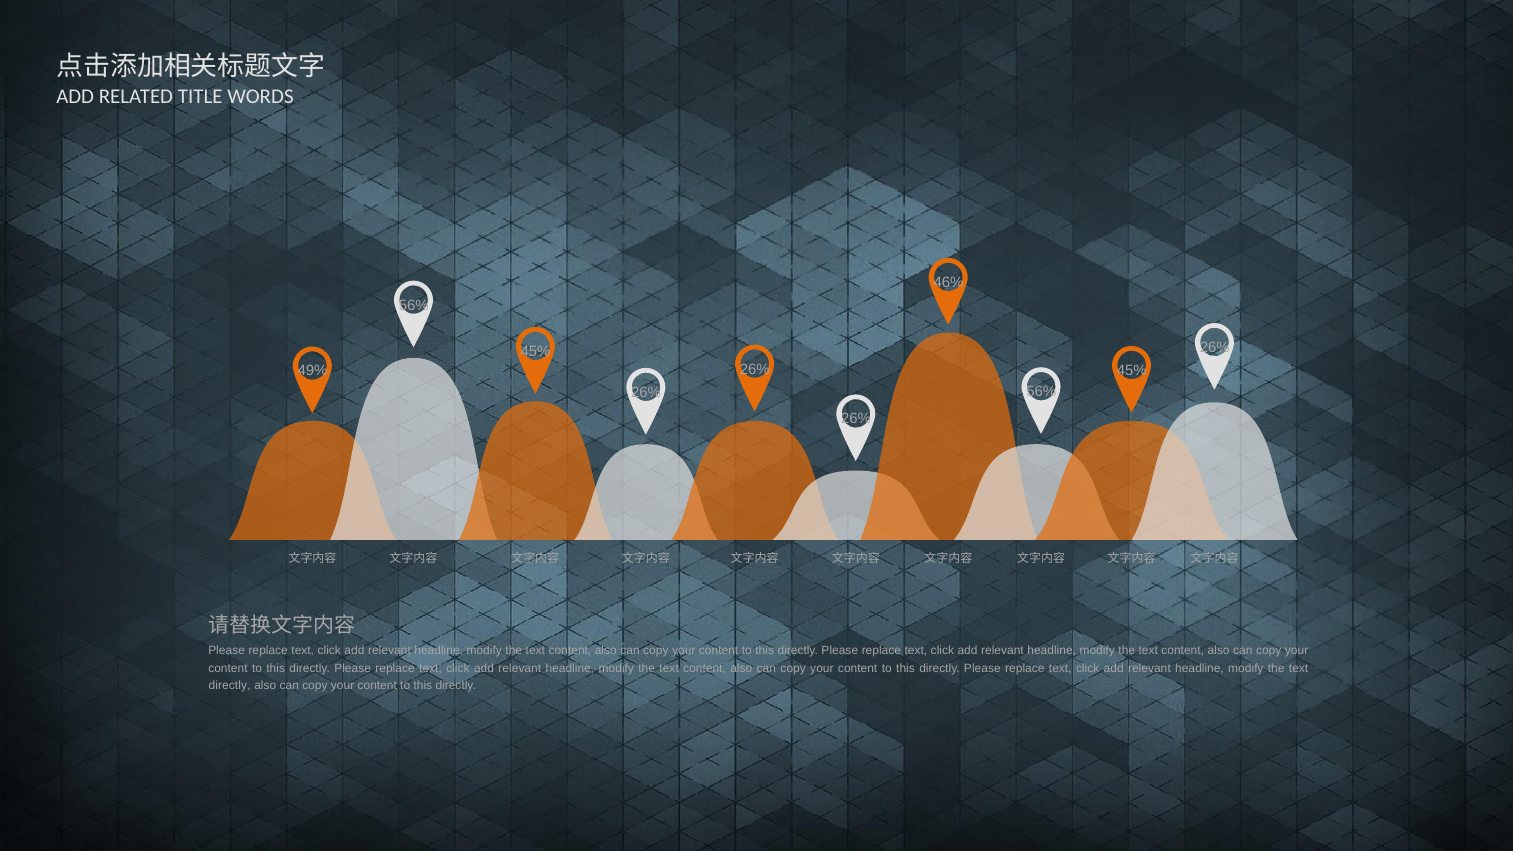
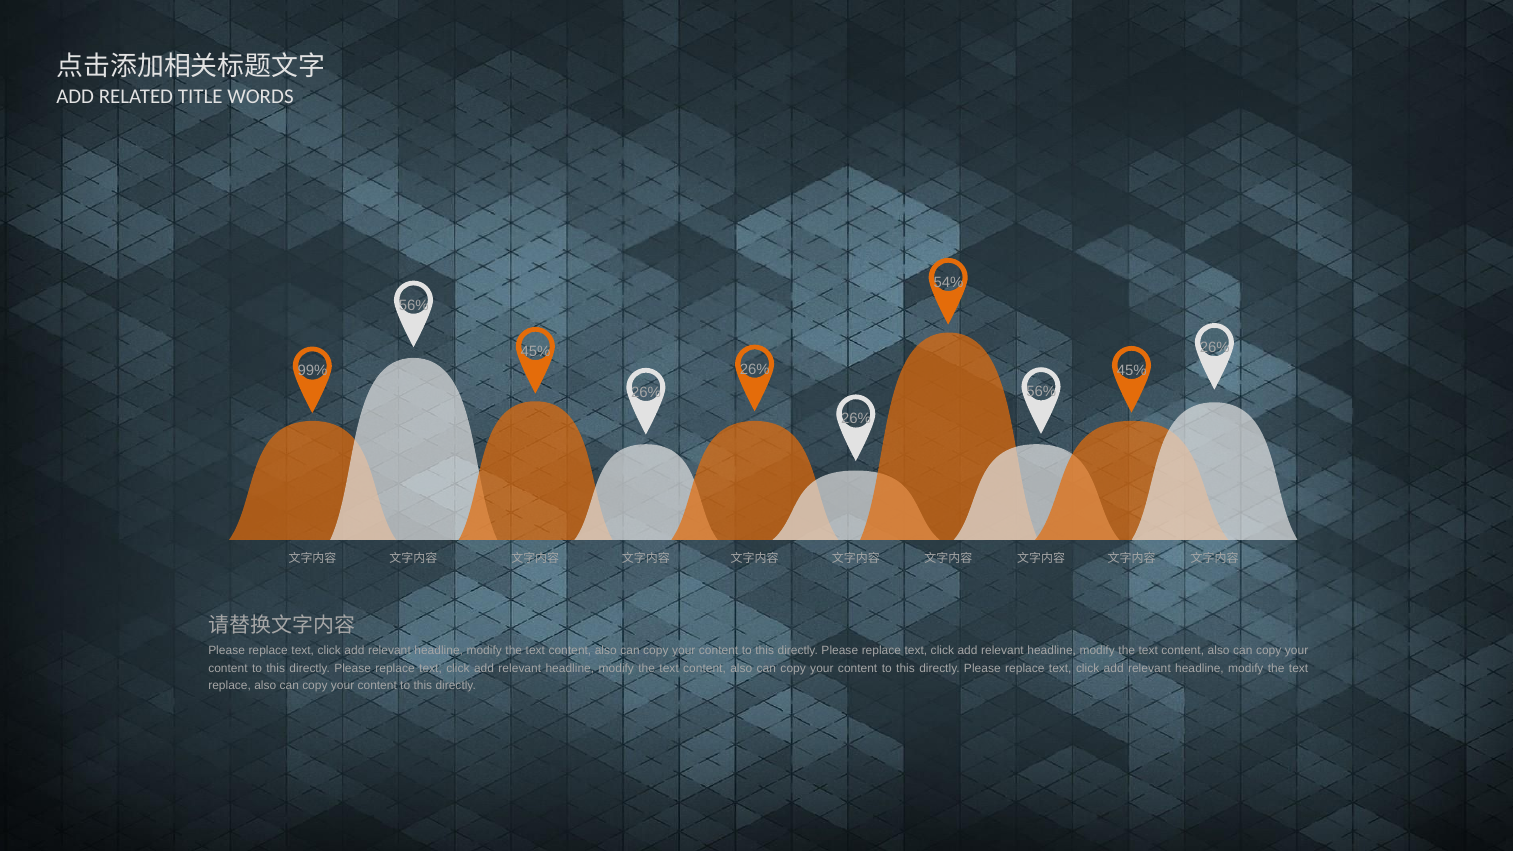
46%: 46% -> 54% (948, 282)
49%: 49% -> 99% (313, 371)
directly: directly -> replace (230, 685)
